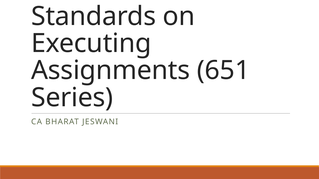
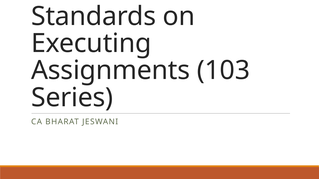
651: 651 -> 103 (223, 71)
